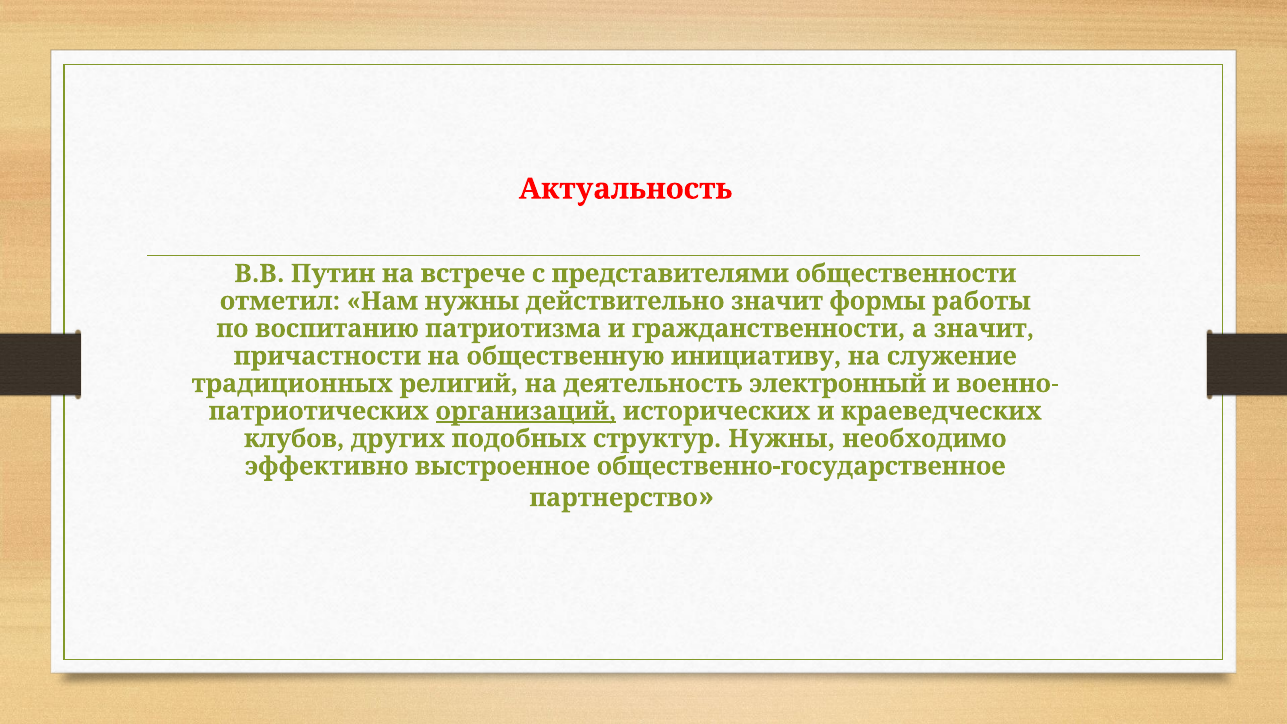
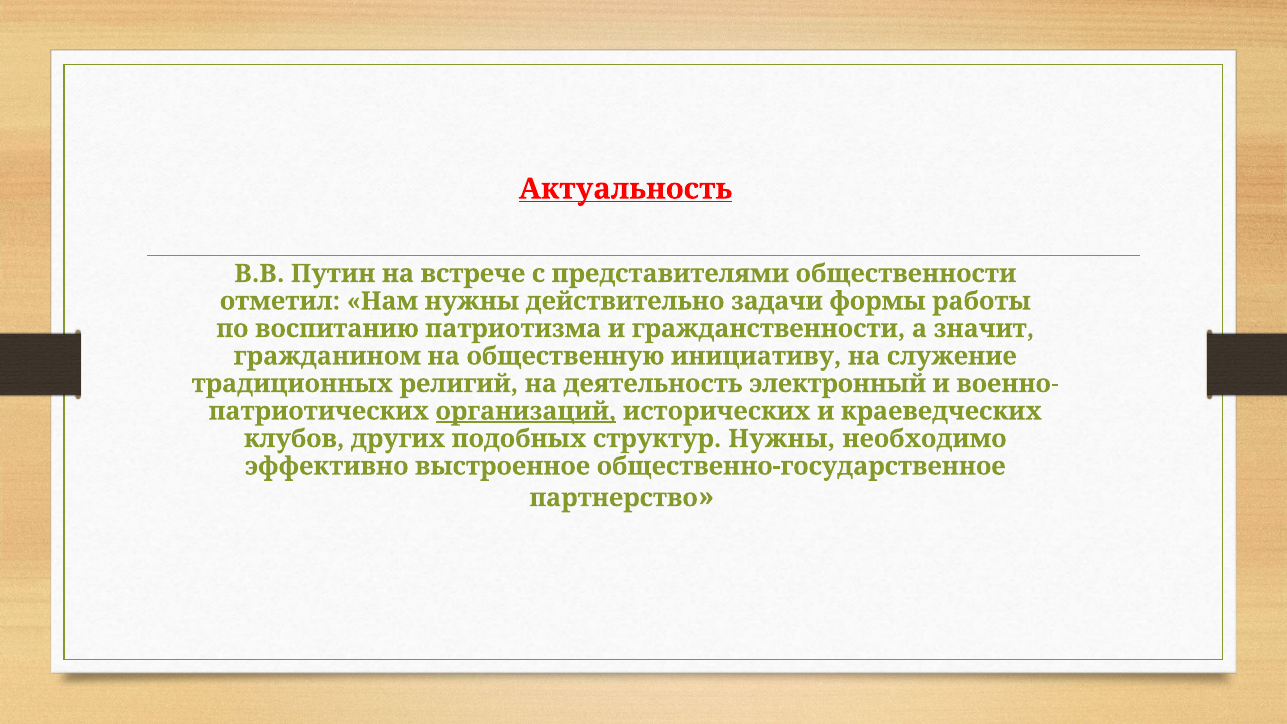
Актуальность underline: none -> present (626, 189)
действительно значит: значит -> задачи (777, 301)
причастности: причастности -> гражданином (327, 356)
